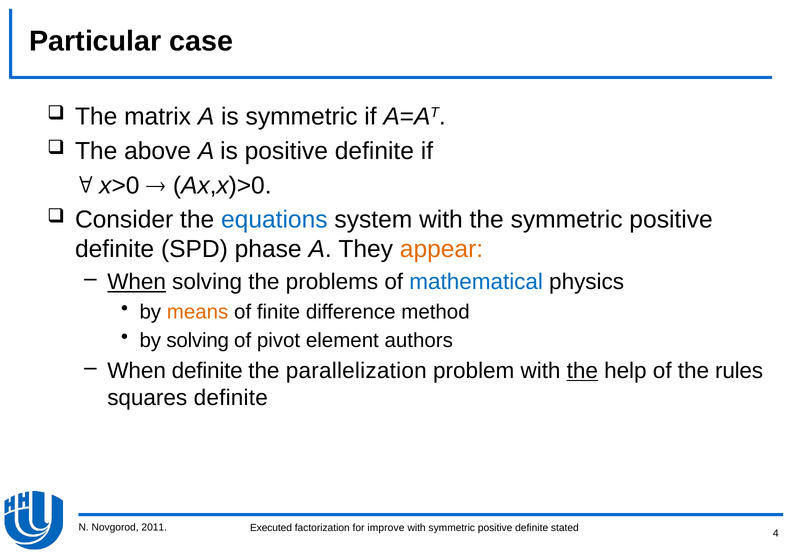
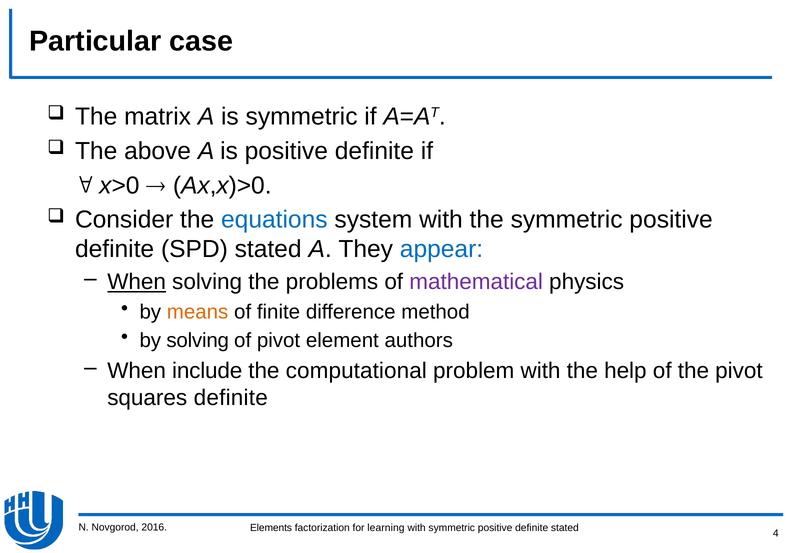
SPD phase: phase -> stated (268, 249)
appear colour: orange -> blue (442, 249)
mathematical colour: blue -> purple (476, 282)
When definite: definite -> include (207, 371)
parallelization: parallelization -> computational (356, 371)
the underline: present -> none (582, 371)
the rules: rules -> pivot (739, 371)
2011: 2011 -> 2016 (154, 527)
Executed: Executed -> Elements (271, 528)
improve: improve -> learning (386, 528)
